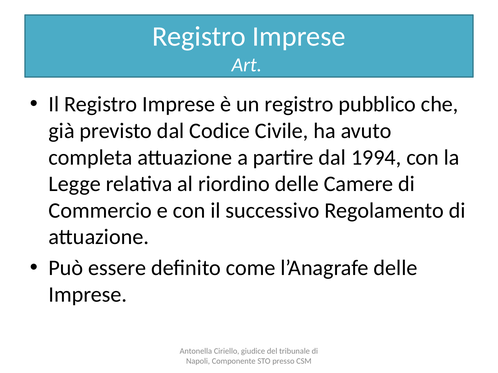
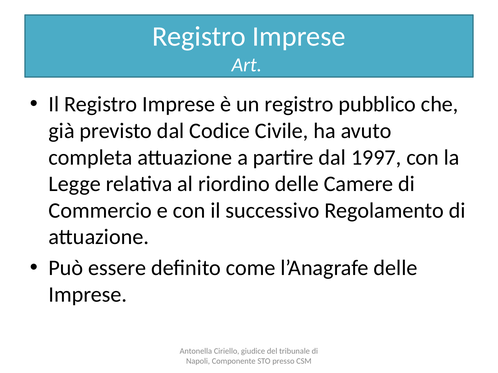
1994: 1994 -> 1997 (376, 158)
